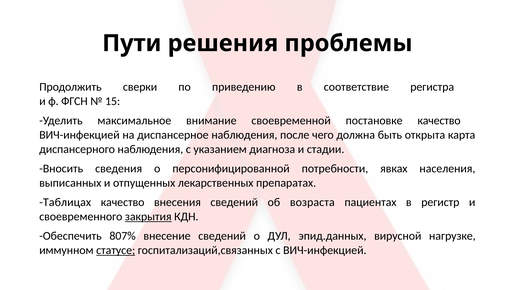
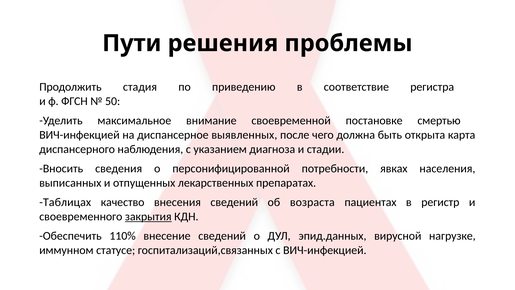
сверки: сверки -> стадия (140, 87)
15: 15 -> 50 (113, 101)
постановке качество: качество -> смертью (439, 121)
диспансерное наблюдения: наблюдения -> выявленных (244, 135)
807%: 807% -> 110% (123, 236)
статусе underline: present -> none (116, 250)
